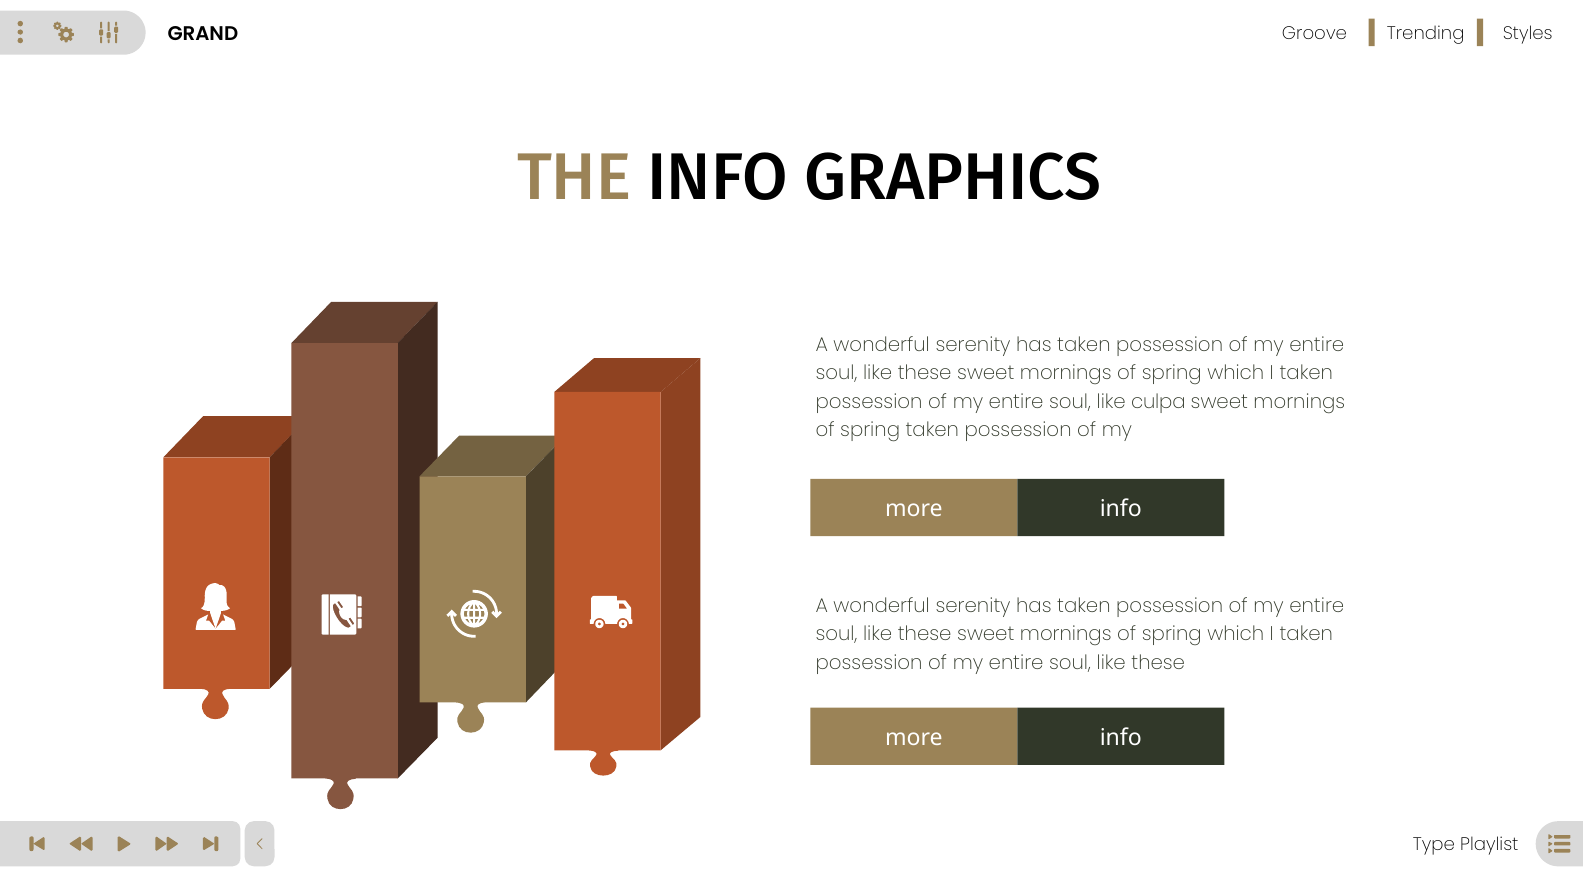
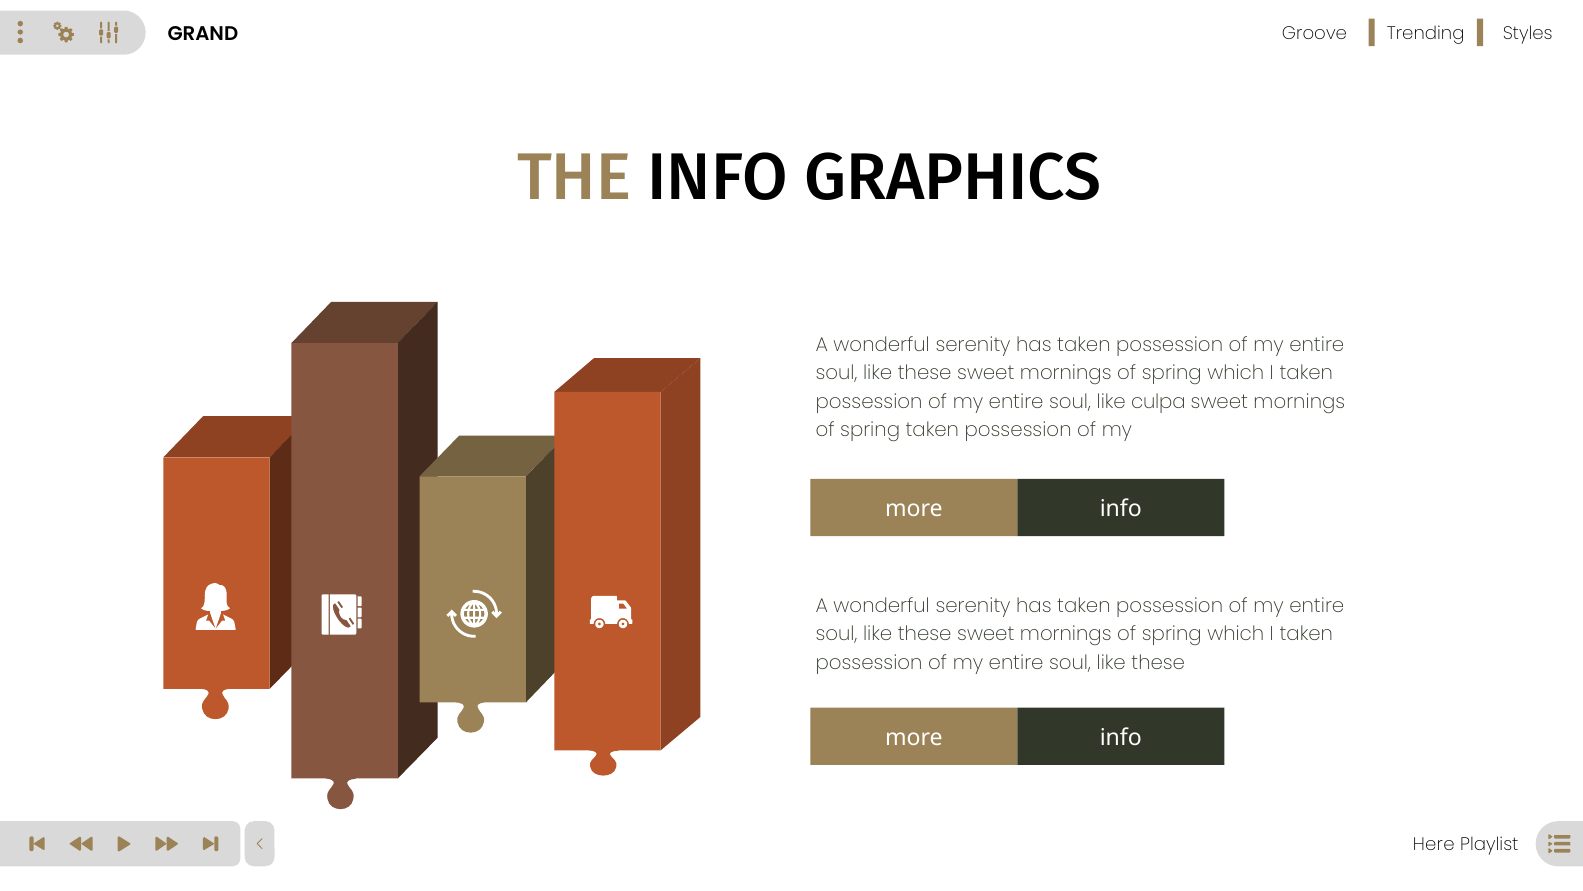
Type: Type -> Here (1434, 844)
